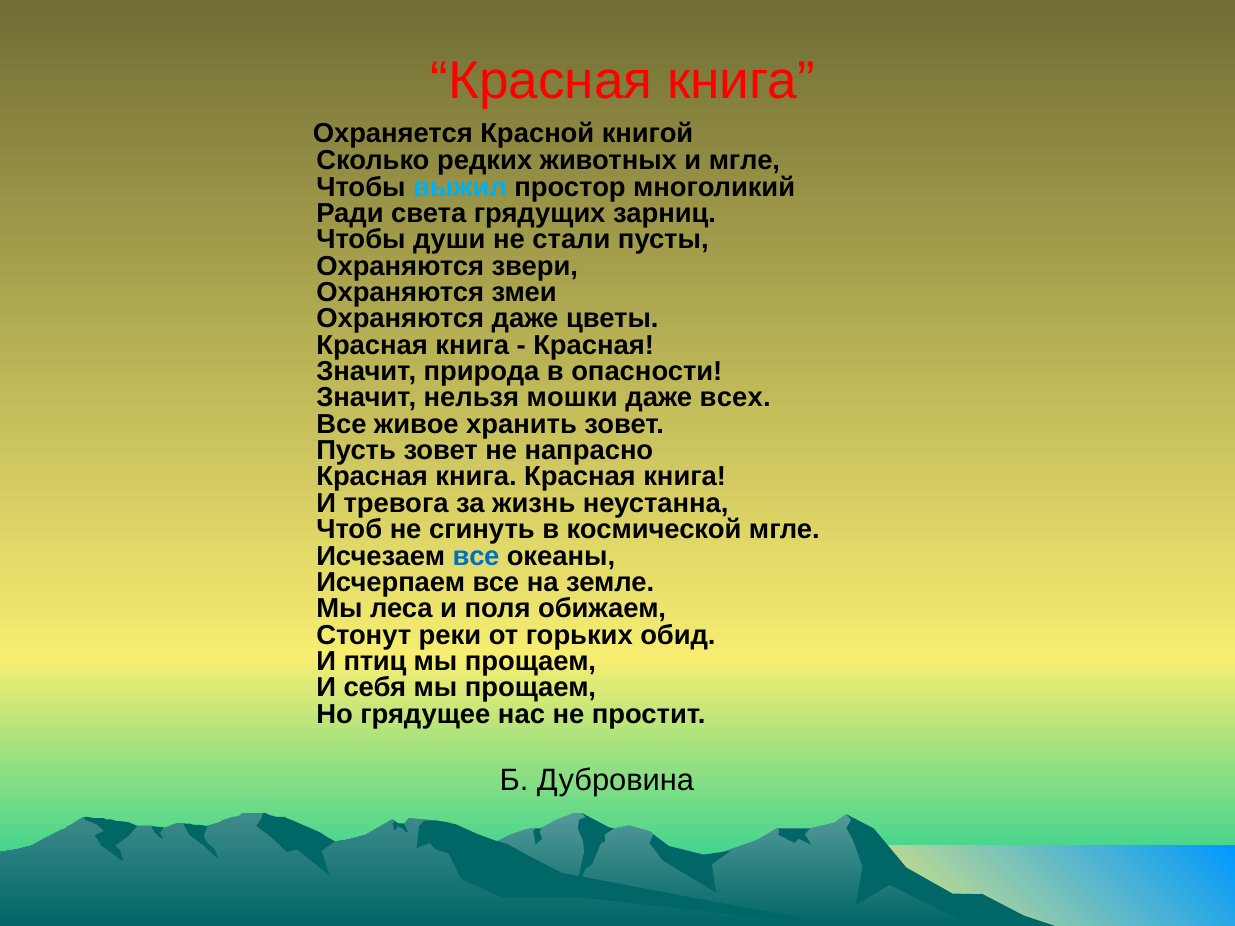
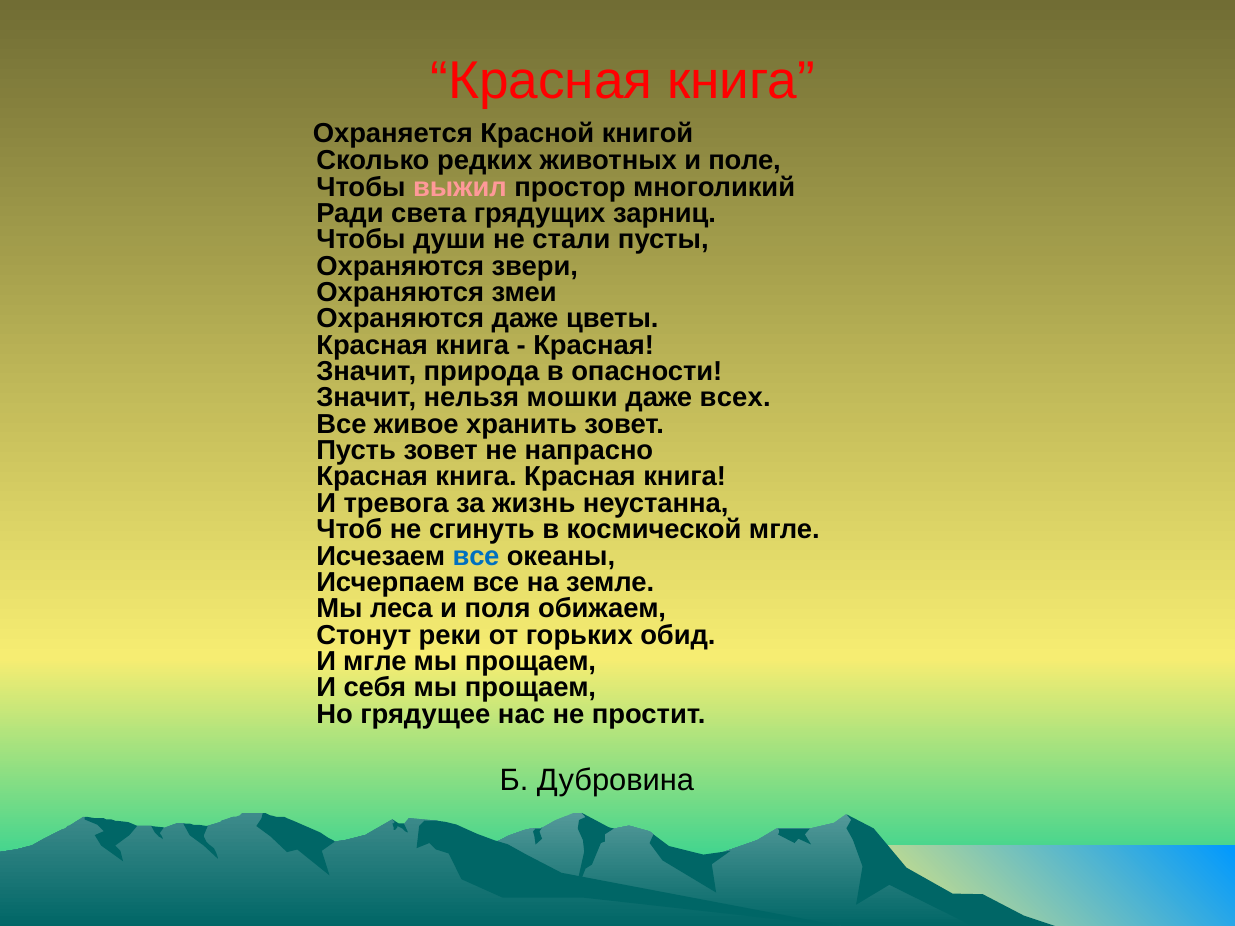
и мгле: мгле -> поле (744, 161)
выжил colour: light blue -> pink (460, 187)
И птиц: птиц -> мгле (375, 662)
